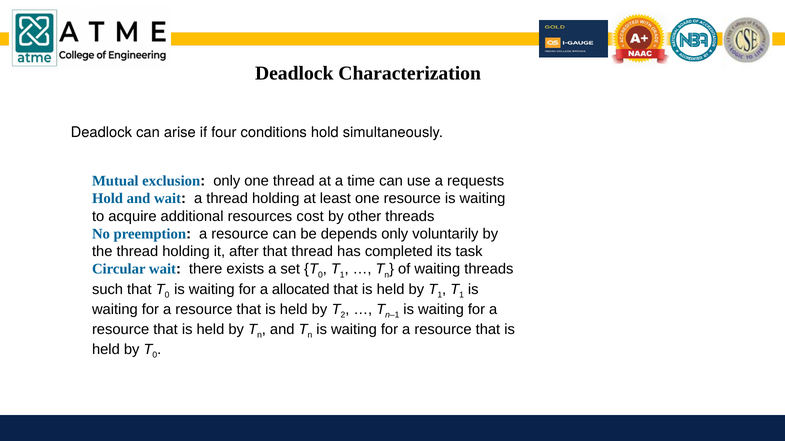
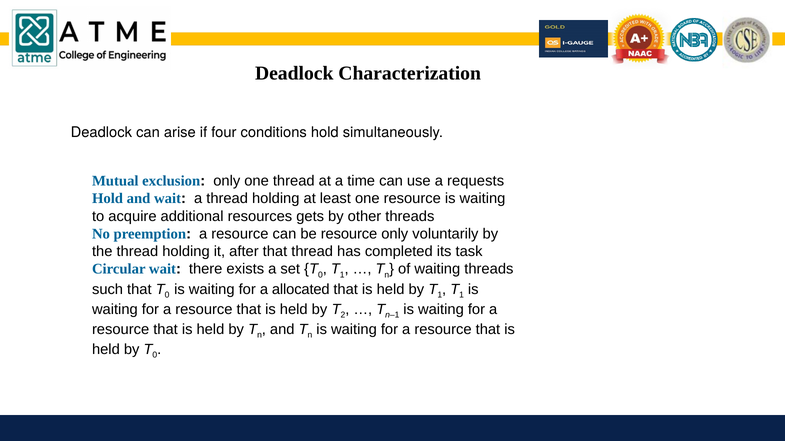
cost: cost -> gets (310, 216)
be depends: depends -> resource (349, 234)
